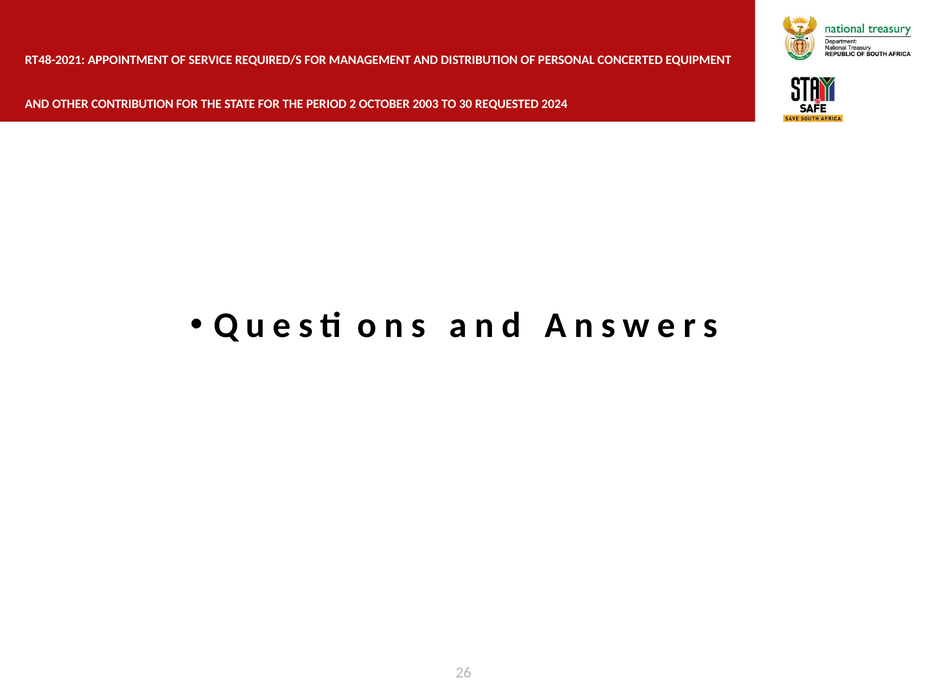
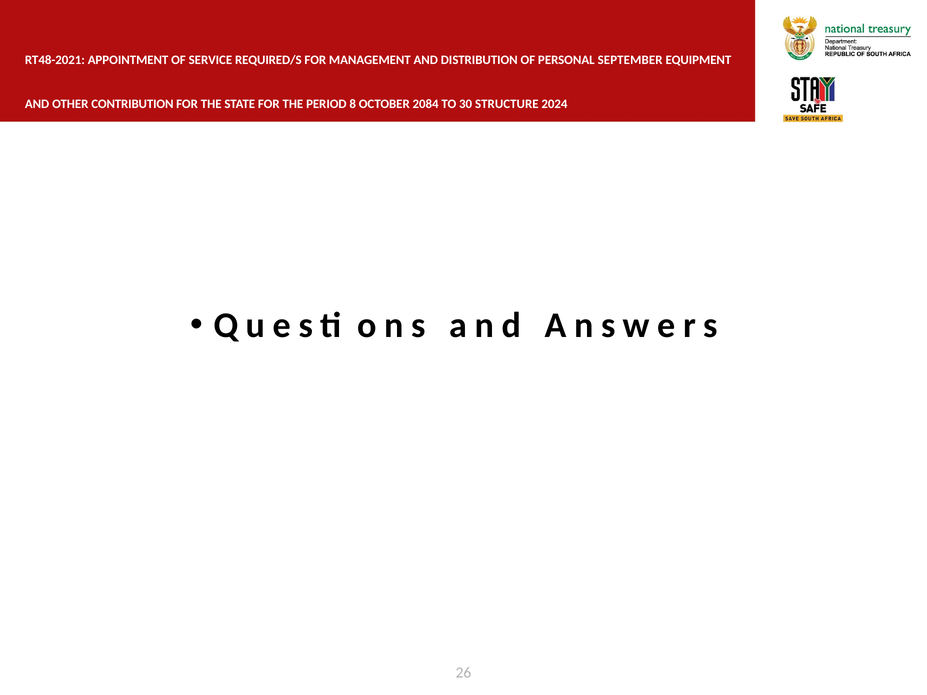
CONCERTED: CONCERTED -> SEPTEMBER (630, 60)
2: 2 -> 8 (353, 104)
2003: 2003 -> 2084 (426, 104)
REQUESTED: REQUESTED -> STRUCTURE (507, 104)
